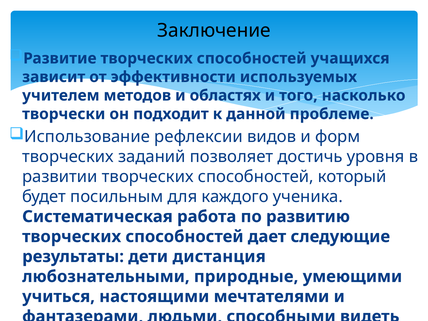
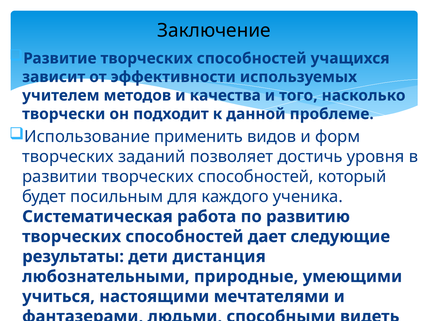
областях: областях -> качества (225, 95)
рефлексии: рефлексии -> применить (199, 137)
